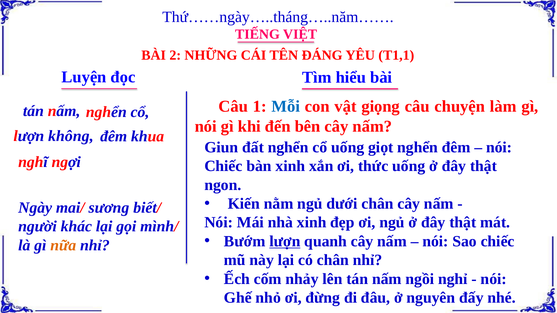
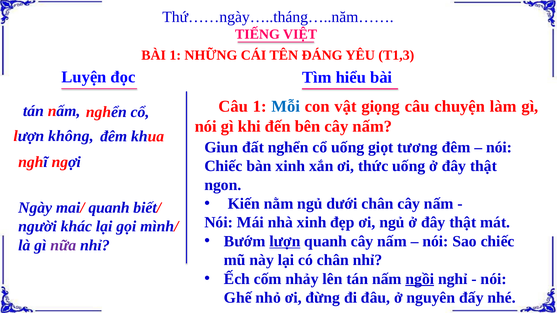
BÀI 2: 2 -> 1 (175, 55)
T1,1: T1,1 -> T1,3 (396, 55)
giọt nghển: nghển -> tương (417, 147)
mai/ sương: sương -> quanh (109, 208)
nữa colour: orange -> purple (63, 245)
ngồi underline: none -> present (420, 279)
